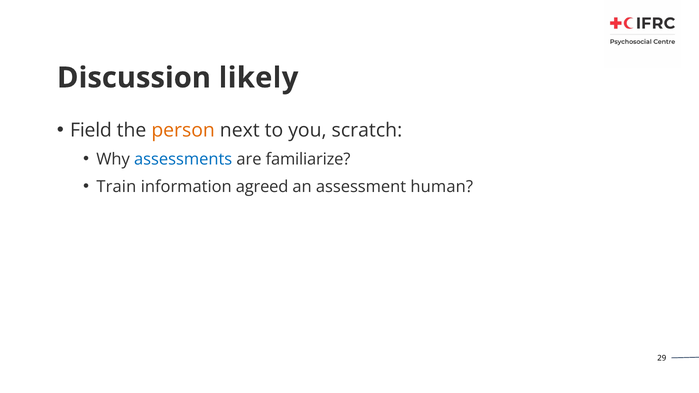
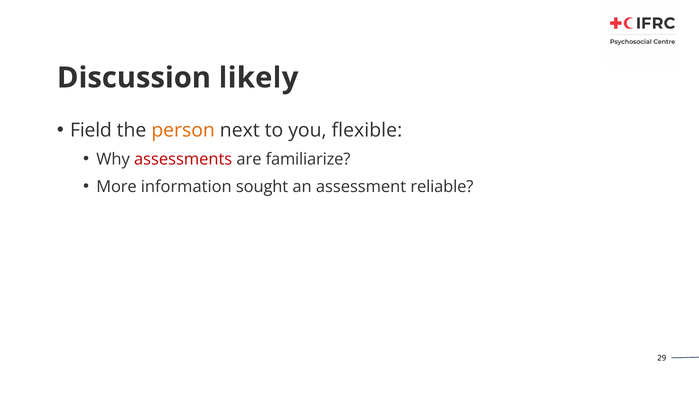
scratch: scratch -> flexible (367, 131)
assessments colour: blue -> red (183, 160)
Train: Train -> More (116, 187)
agreed: agreed -> sought (262, 187)
human: human -> reliable (442, 187)
